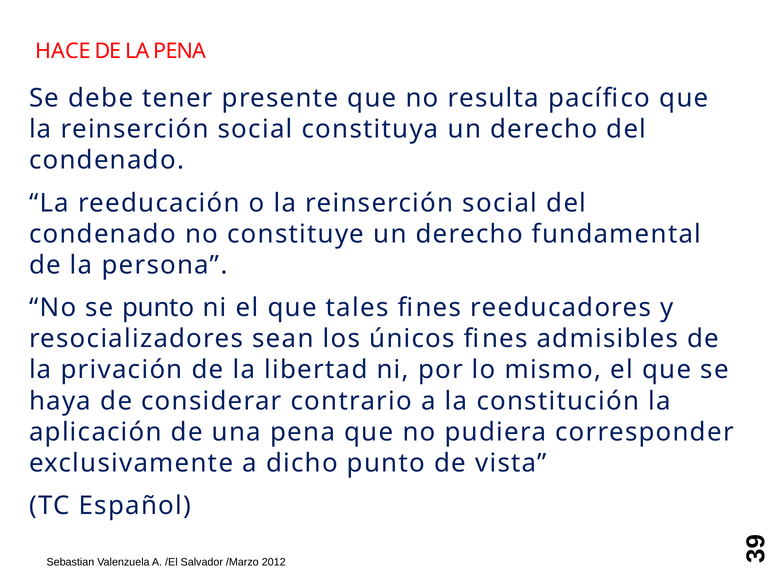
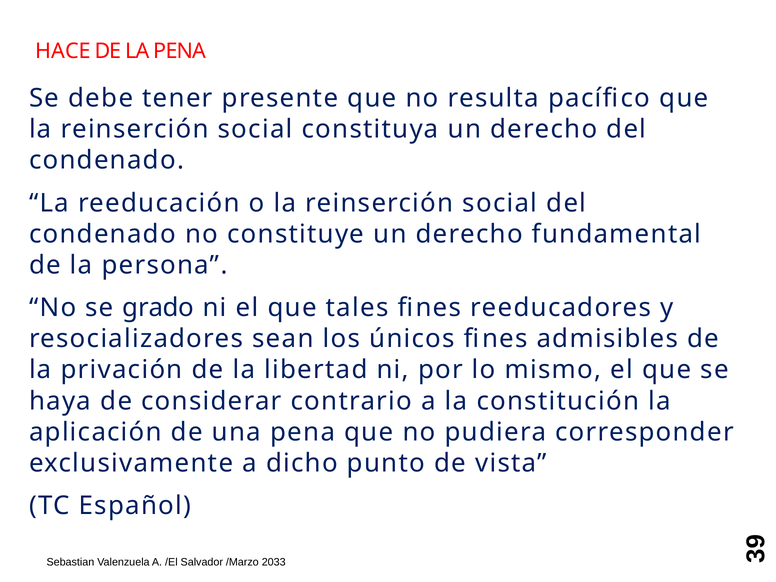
se punto: punto -> grado (158, 308)
2012: 2012 -> 2033 (274, 562)
